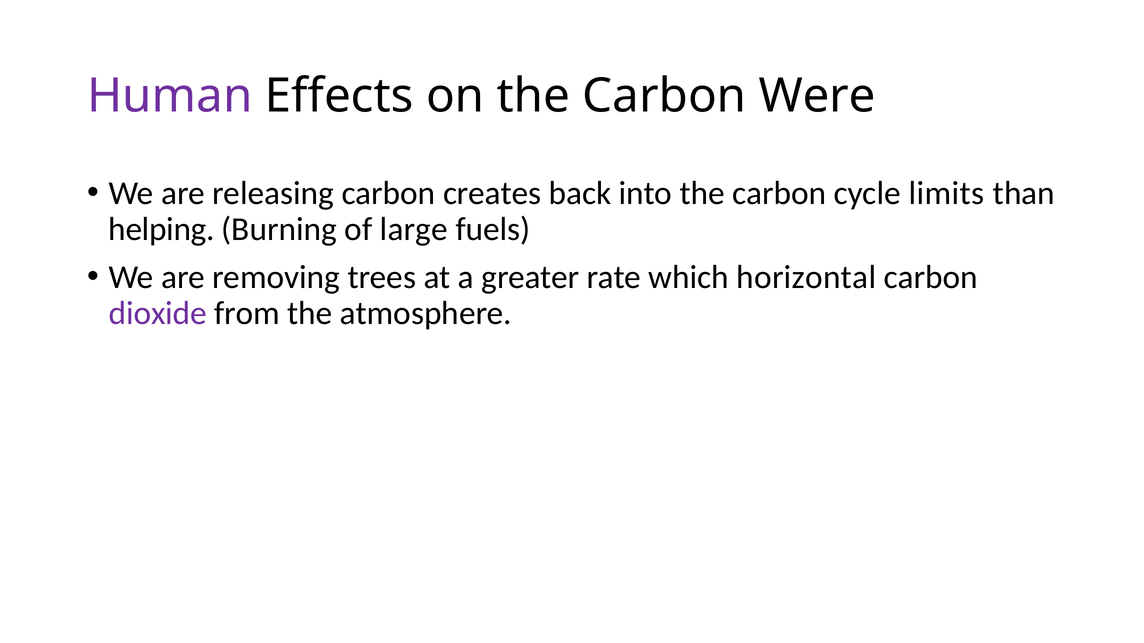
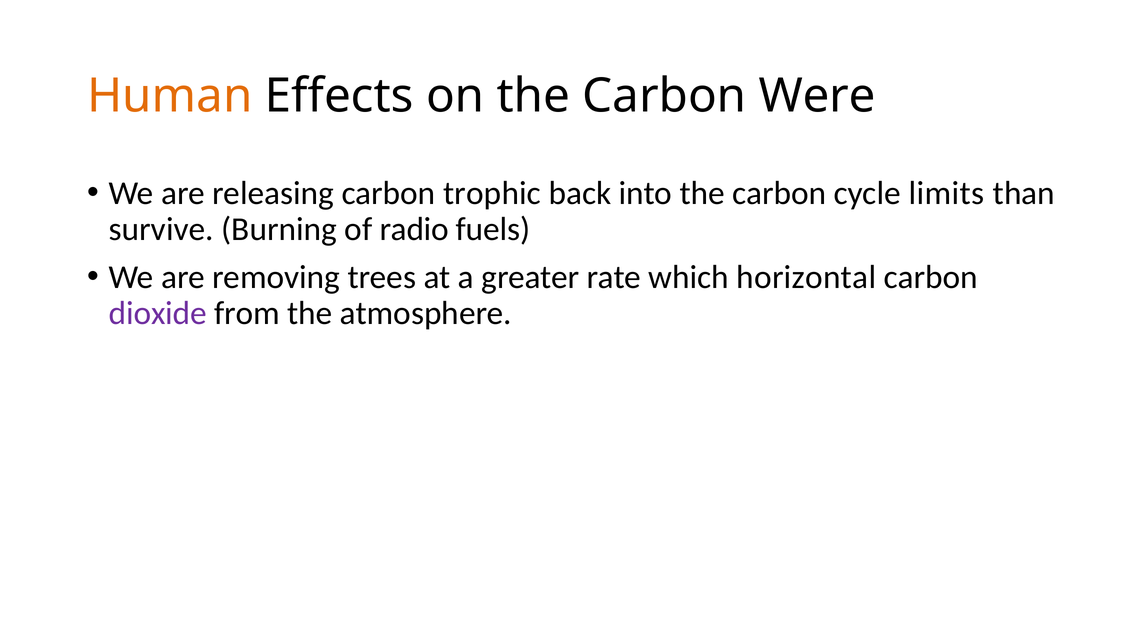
Human colour: purple -> orange (170, 96)
creates: creates -> trophic (492, 193)
helping: helping -> survive (161, 229)
large: large -> radio (414, 229)
